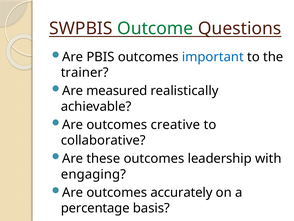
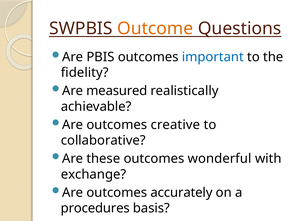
Outcome colour: green -> orange (155, 28)
trainer: trainer -> fidelity (85, 72)
leadership: leadership -> wonderful (220, 158)
engaging: engaging -> exchange (94, 174)
percentage: percentage -> procedures (95, 208)
